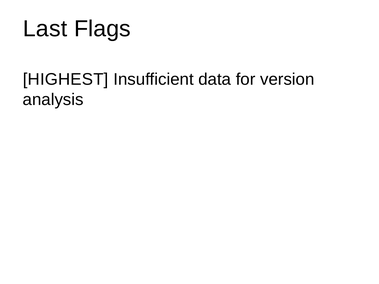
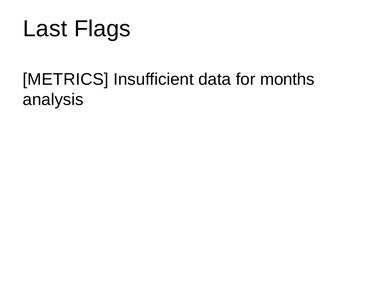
HIGHEST: HIGHEST -> METRICS (66, 79)
version: version -> months (287, 79)
